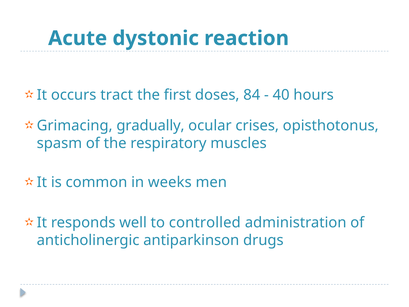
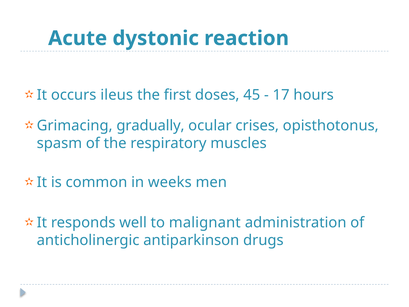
tract: tract -> ileus (117, 95)
84: 84 -> 45 (252, 95)
40: 40 -> 17 (281, 95)
controlled: controlled -> malignant (205, 222)
